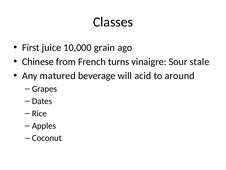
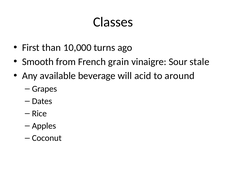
juice: juice -> than (51, 47)
grain: grain -> turns (104, 47)
Chinese: Chinese -> Smooth (38, 61)
turns: turns -> grain (119, 61)
matured: matured -> available (58, 76)
